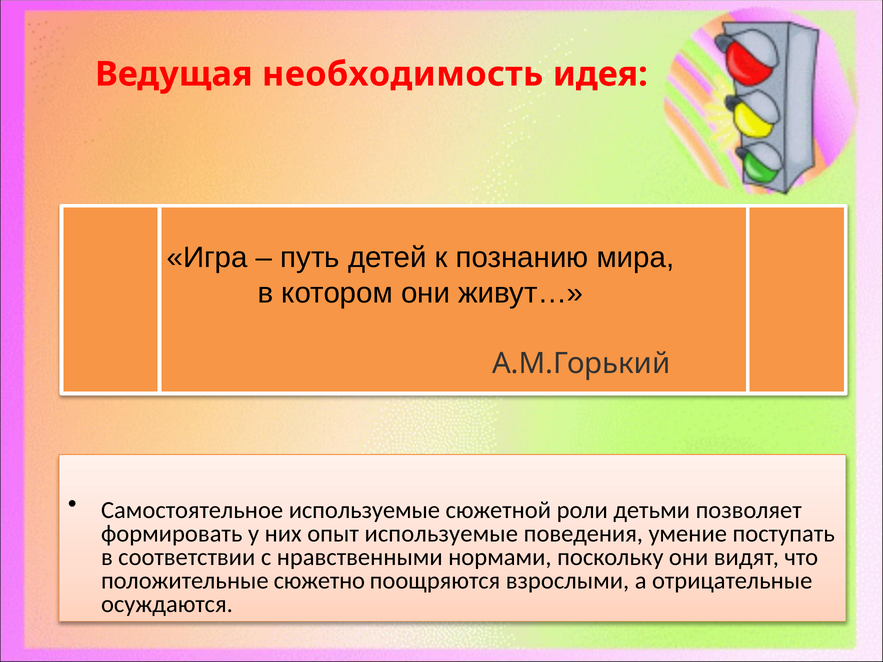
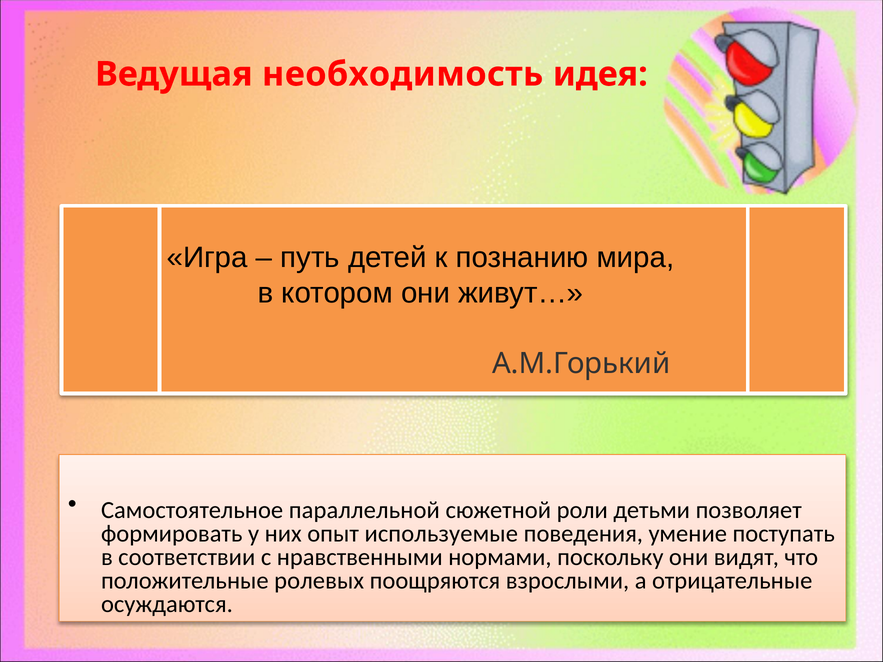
Самостоятельное используемые: используемые -> параллельной (364, 510)
сюжетно: сюжетно -> ролевых (319, 581)
